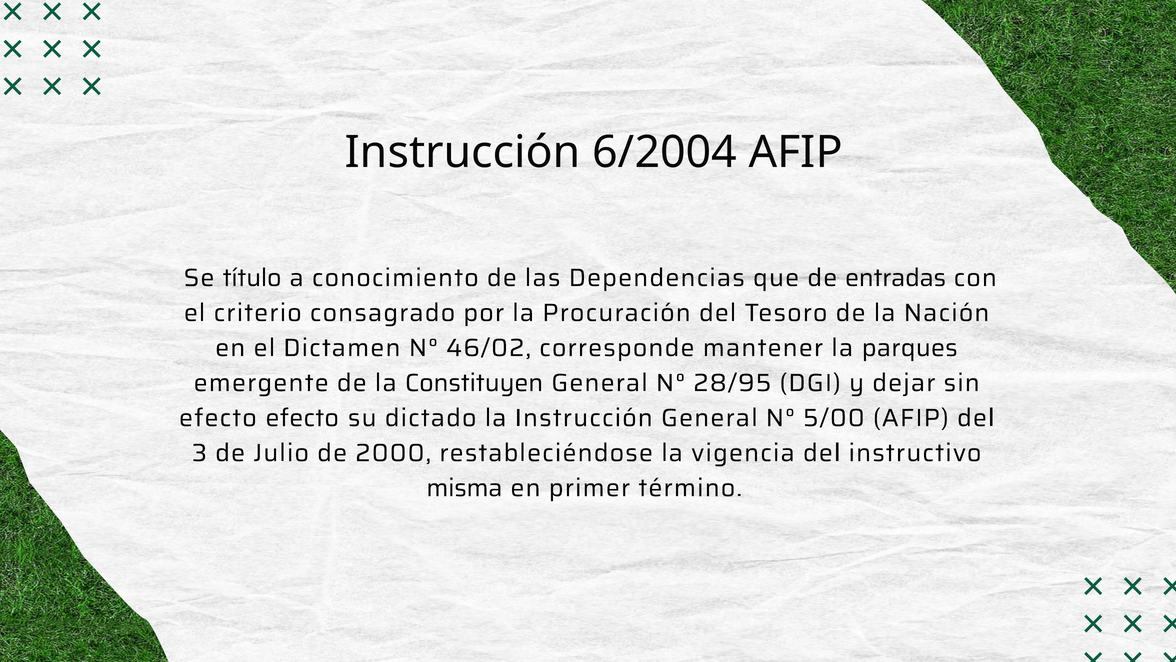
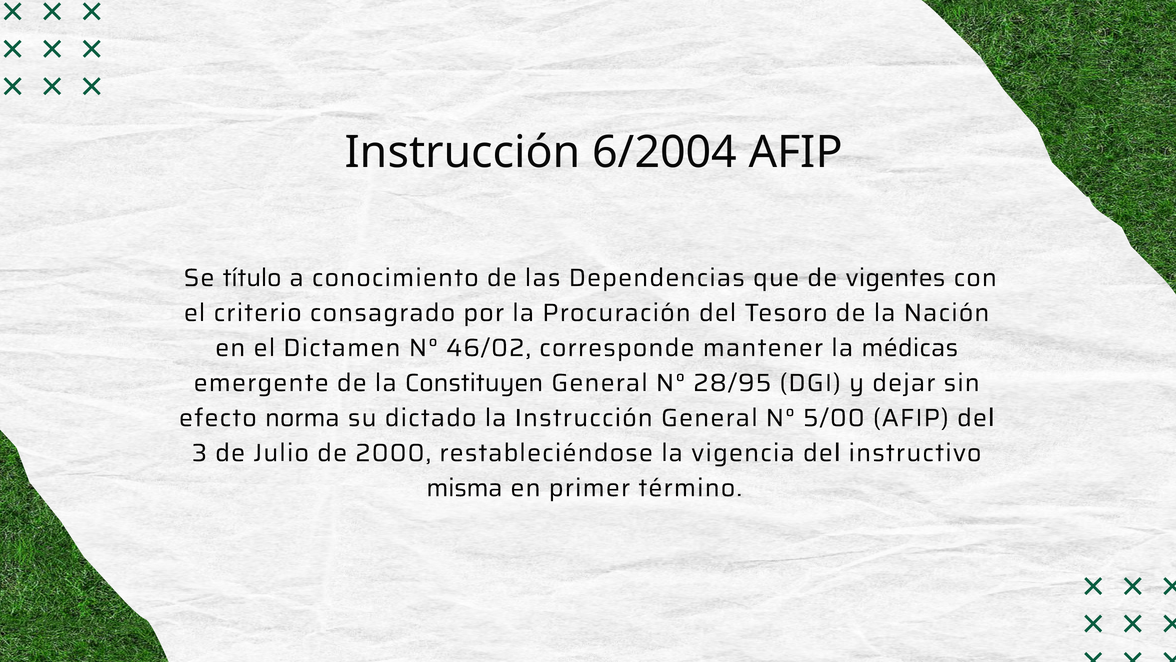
entradas: entradas -> vigentes (895, 278)
parques: parques -> médicas (910, 348)
efecto efecto: efecto -> norma (302, 418)
